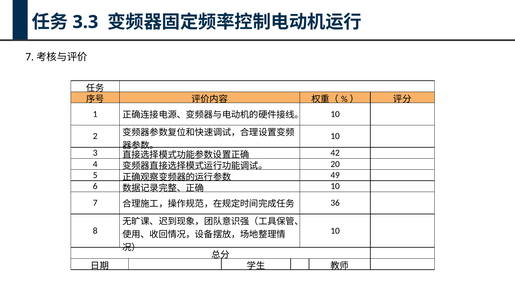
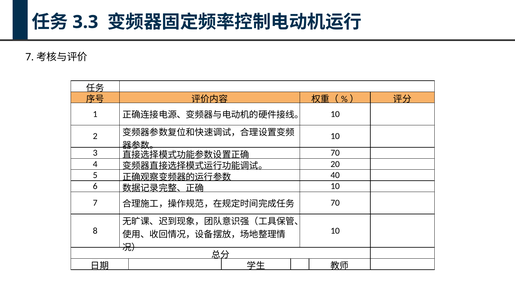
42: 42 -> 70 (335, 153)
49: 49 -> 40 (335, 176)
36: 36 -> 70 (335, 203)
